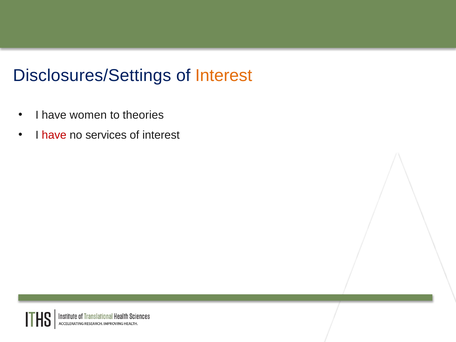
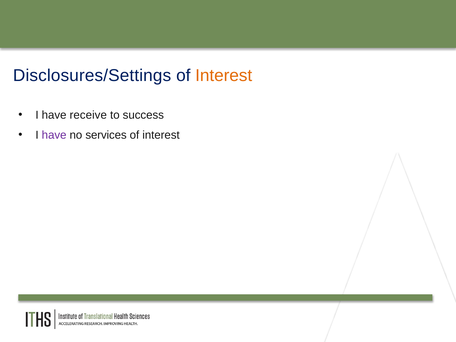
women: women -> receive (88, 115)
theories: theories -> success (143, 115)
have colour: red -> purple (54, 135)
